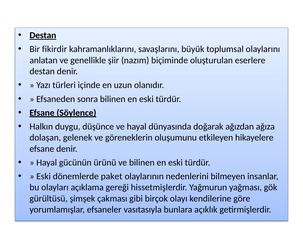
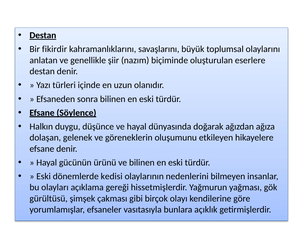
paket: paket -> kedisi (112, 176)
